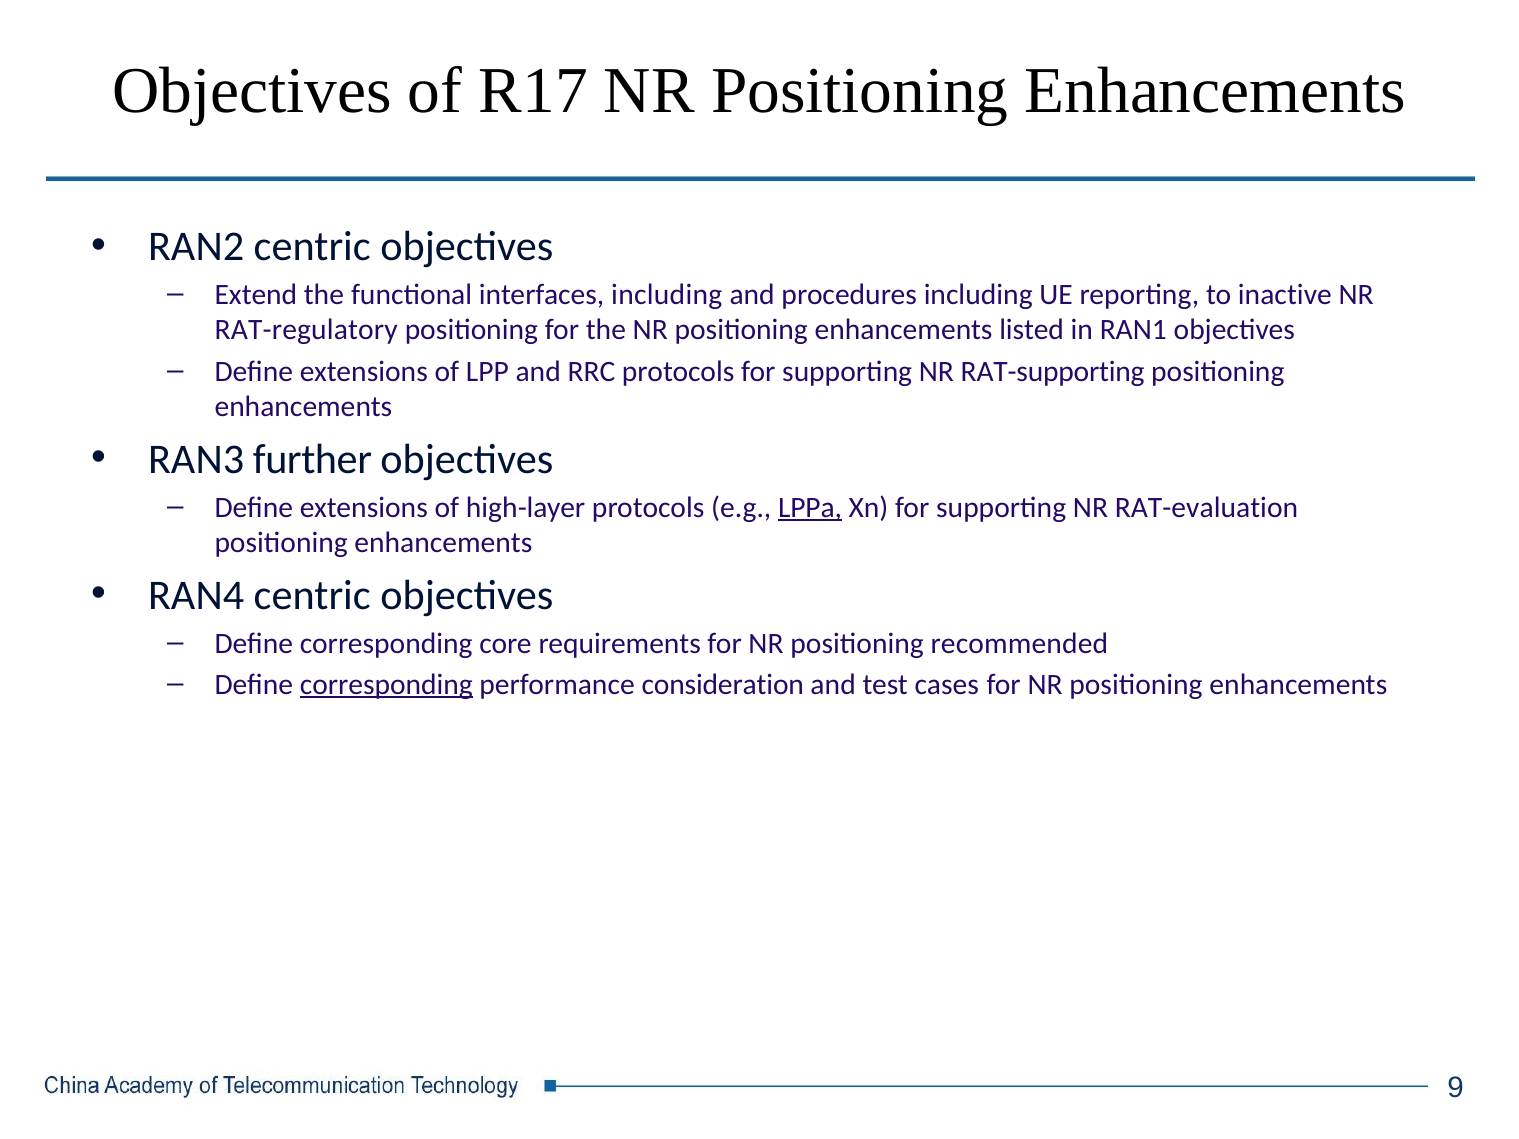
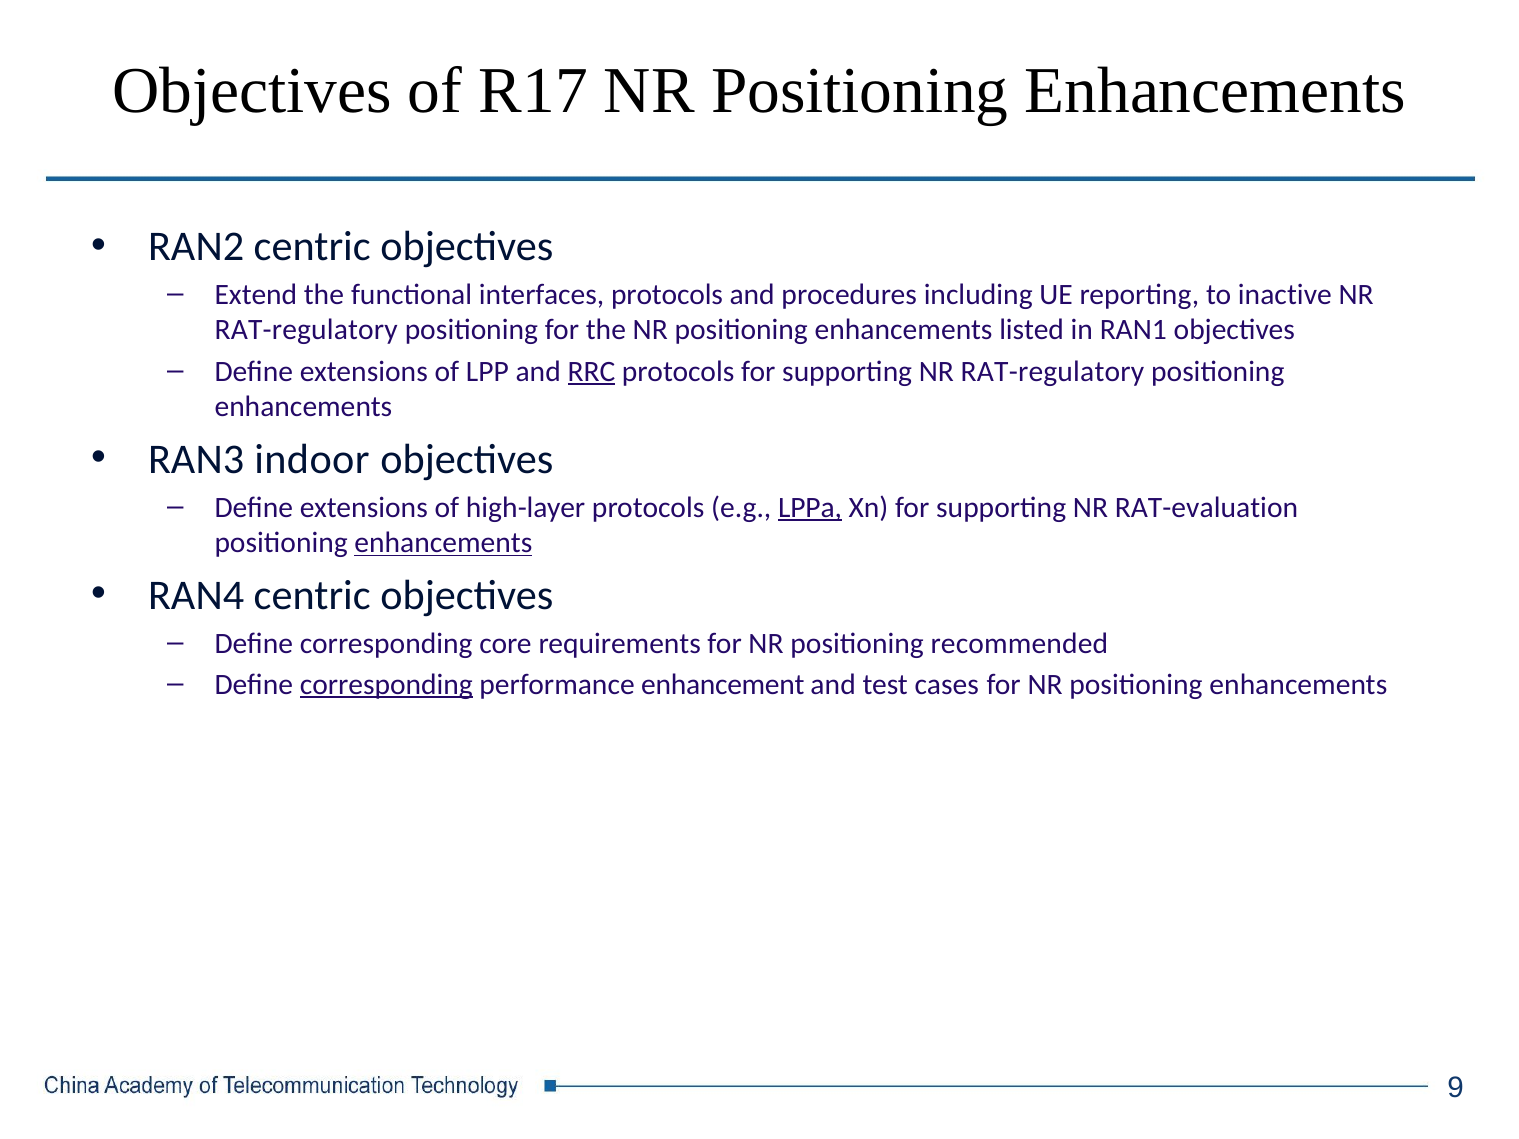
interfaces including: including -> protocols (667, 295)
RRC underline: none -> present (591, 372)
supporting NR RAT-supporting: RAT-supporting -> RAT-regulatory (1052, 372)
further: further -> indoor (312, 459)
enhancements underline: none -> present (443, 543)
consideration: consideration -> enhancement (723, 685)
